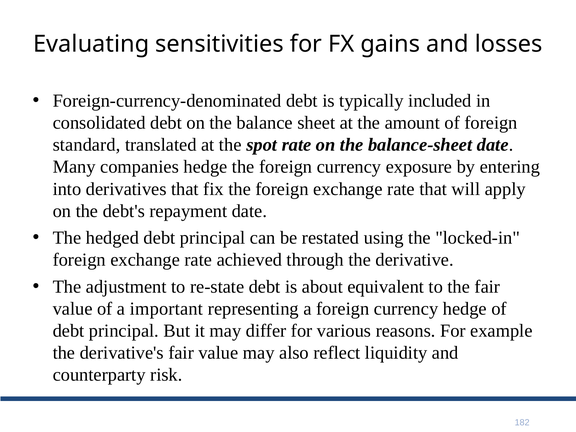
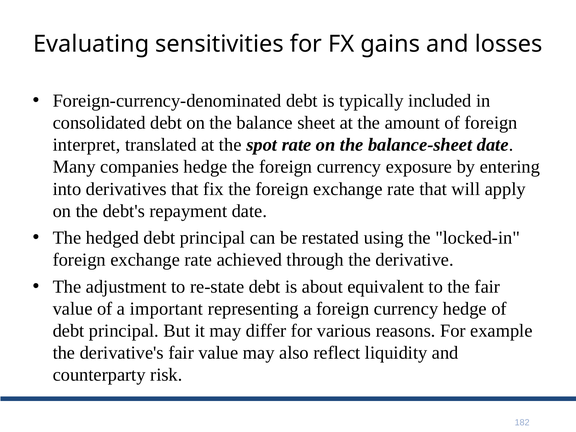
standard: standard -> interpret (87, 145)
